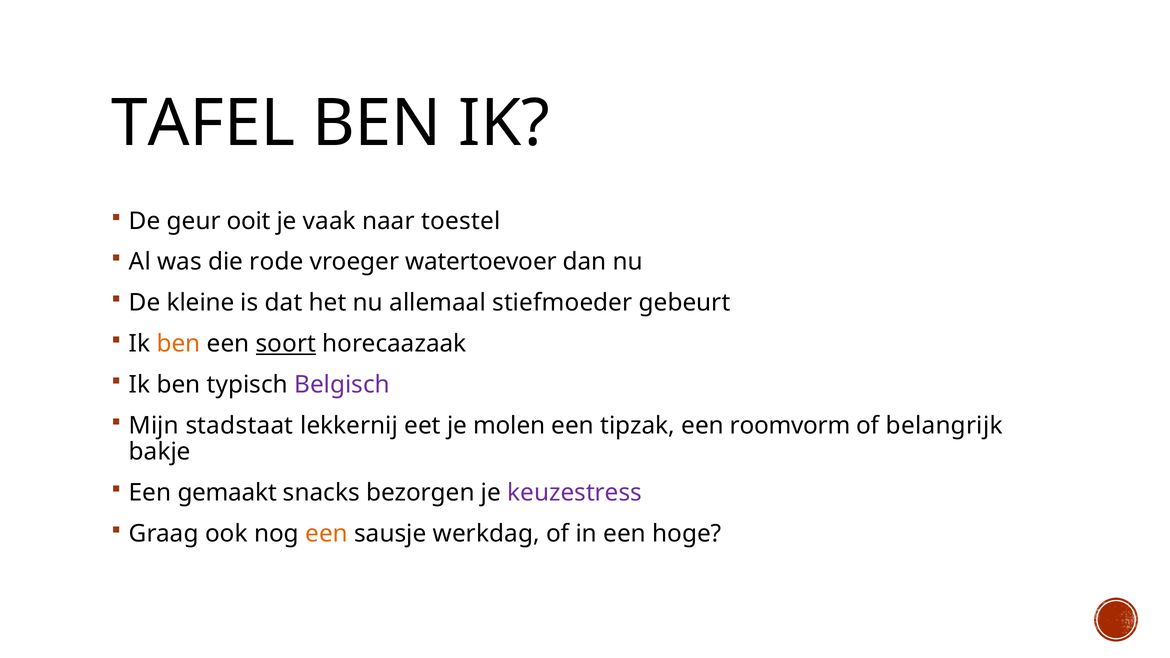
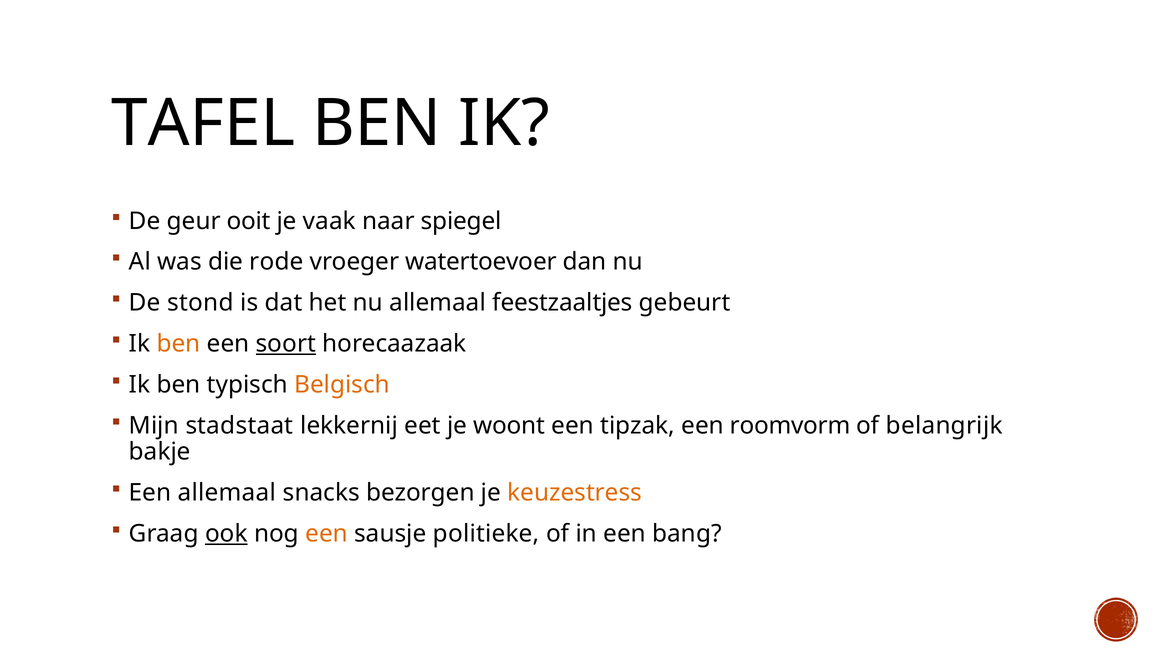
toestel: toestel -> spiegel (461, 221)
kleine: kleine -> stond (200, 303)
stiefmoeder: stiefmoeder -> feestzaaltjes (562, 303)
Belgisch colour: purple -> orange (342, 385)
molen: molen -> woont (509, 426)
Een gemaakt: gemaakt -> allemaal (227, 493)
keuzestress colour: purple -> orange (575, 493)
ook underline: none -> present (226, 534)
werkdag: werkdag -> politieke (486, 534)
hoge: hoge -> bang (687, 534)
